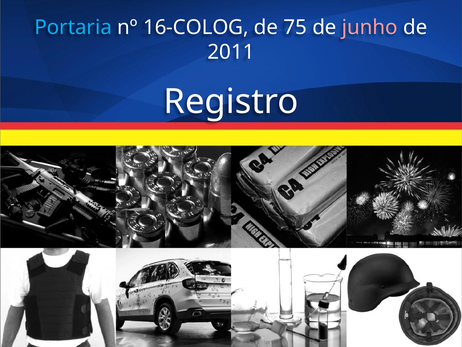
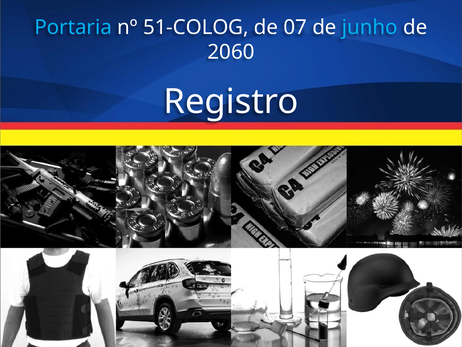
16-COLOG: 16-COLOG -> 51-COLOG (196, 27)
75: 75 -> 07 (295, 27)
junho colour: pink -> light blue (370, 27)
2011: 2011 -> 2060 (231, 52)
